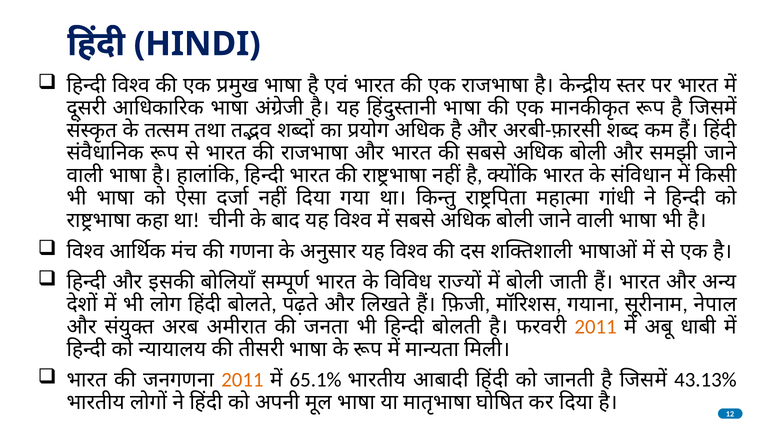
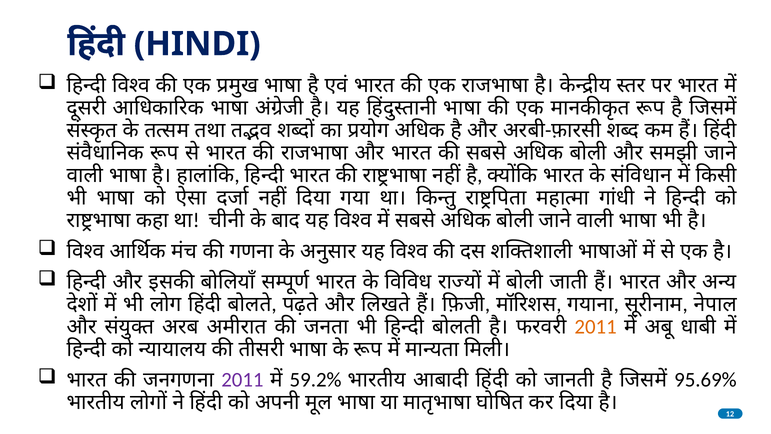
2011 colour: orange -> purple (242, 380)
65.1%: 65.1% -> 59.2% (316, 380)
43.13%: 43.13% -> 95.69% (705, 380)
